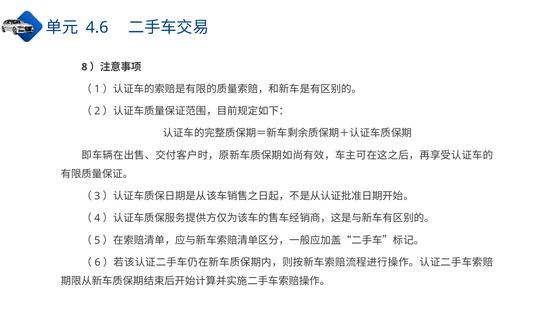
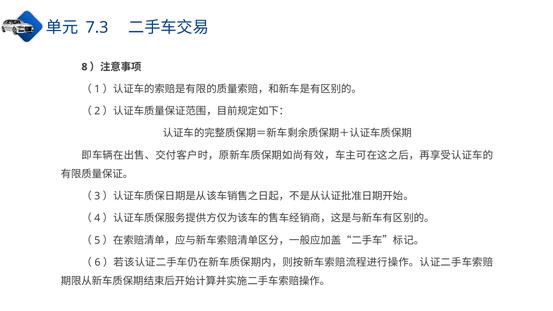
4.6: 4.6 -> 7.3 (97, 27)
